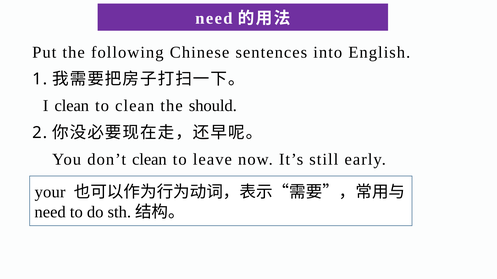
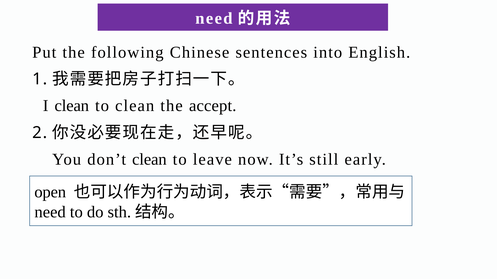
should: should -> accept (213, 106)
your: your -> open (50, 193)
